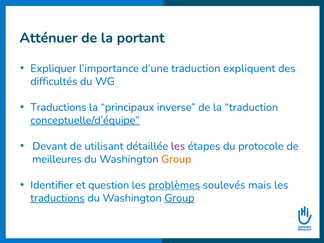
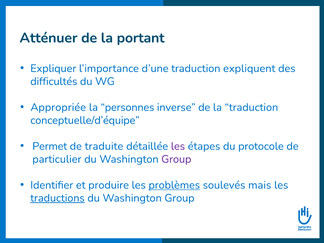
Traductions: Traductions -> Appropriée (58, 107)
principaux: principaux -> personnes (127, 107)
conceptuelle/d’équipe underline: present -> none (85, 120)
Devant: Devant -> Permet (50, 146)
utilisant: utilisant -> traduite (104, 146)
meilleures: meilleures -> particulier (57, 159)
Group colour: orange -> purple (176, 159)
question: question -> produire (109, 185)
Group underline: present -> none (179, 198)
